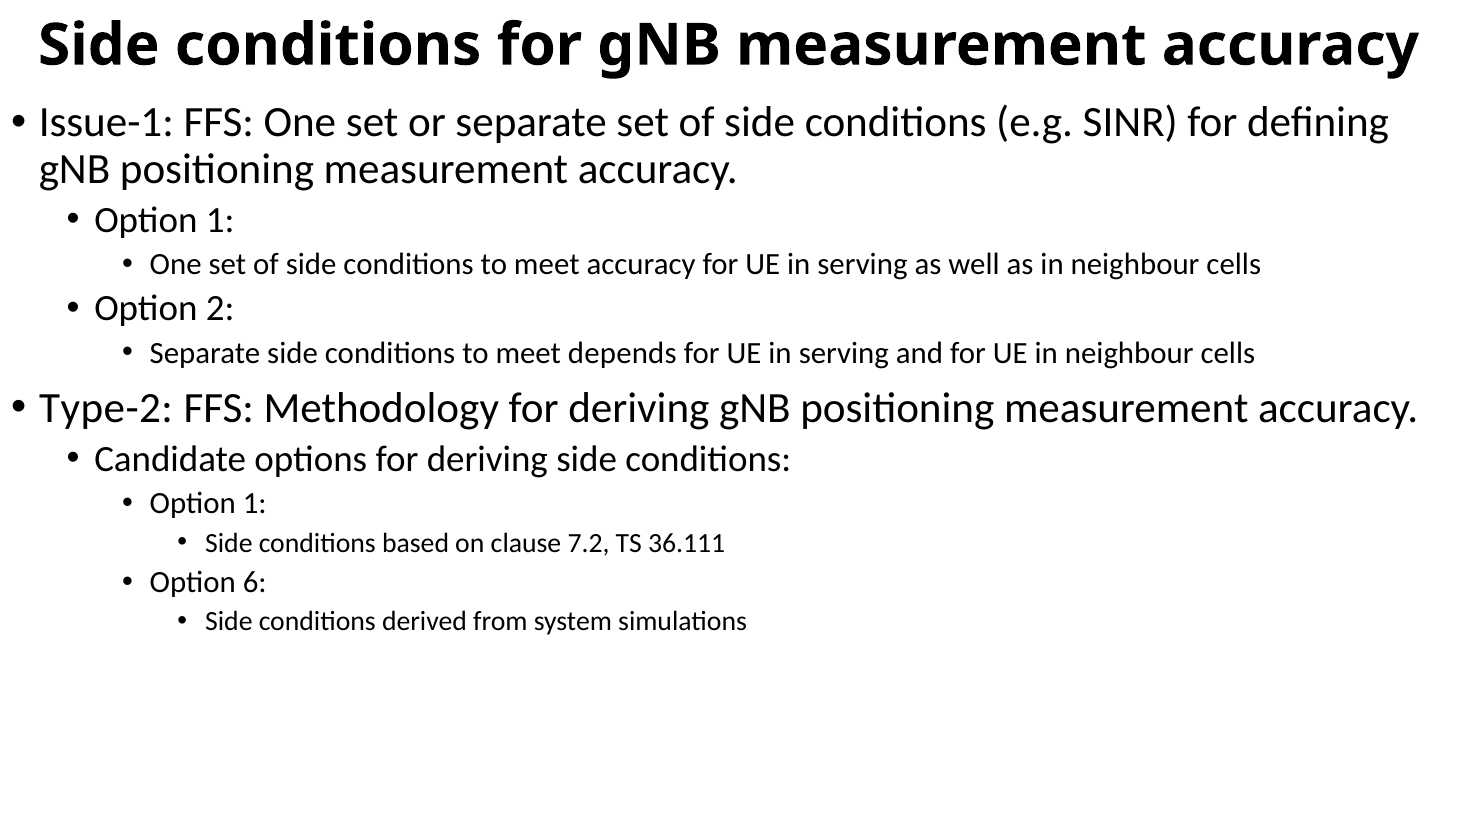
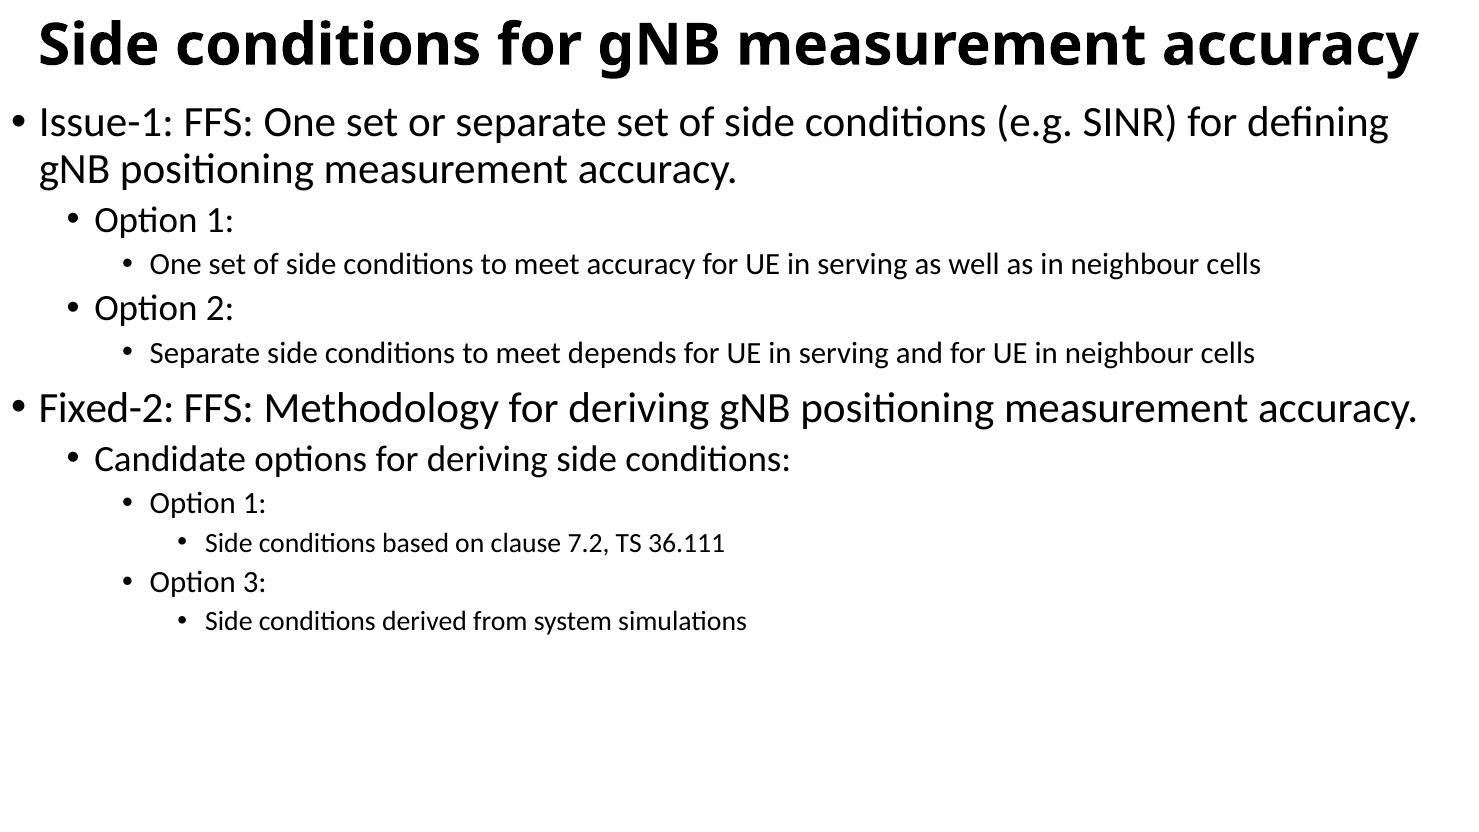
Type-2: Type-2 -> Fixed-2 (107, 408)
6: 6 -> 3 (255, 582)
